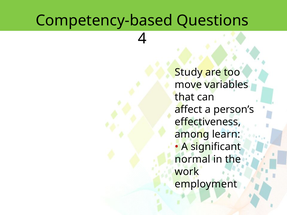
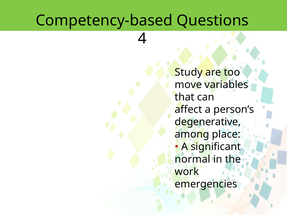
effectiveness: effectiveness -> degenerative (208, 122)
learn: learn -> place (226, 135)
employment: employment -> emergencies (206, 184)
